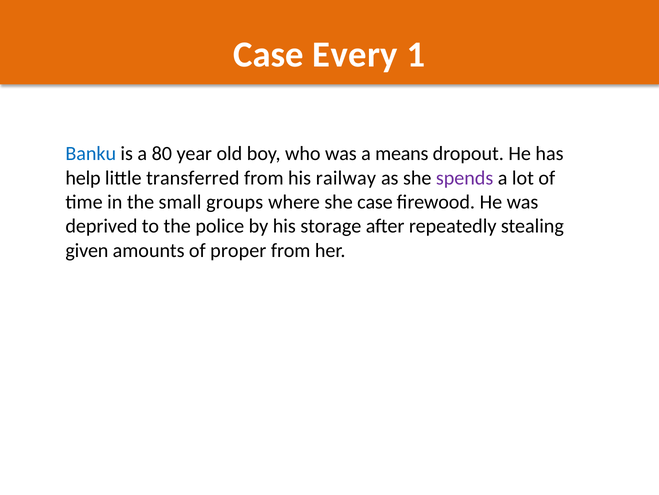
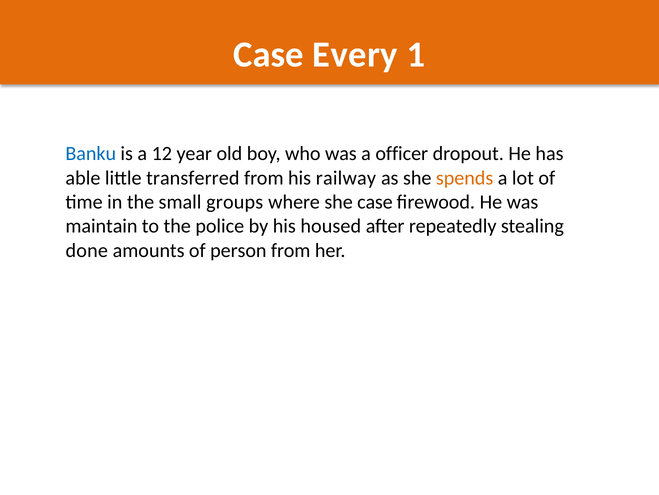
80: 80 -> 12 (162, 153)
means: means -> officer (402, 153)
help: help -> able (83, 178)
spends colour: purple -> orange (465, 178)
deprived: deprived -> maintain (101, 226)
storage: storage -> housed (331, 226)
given: given -> done (87, 250)
proper: proper -> person (238, 250)
